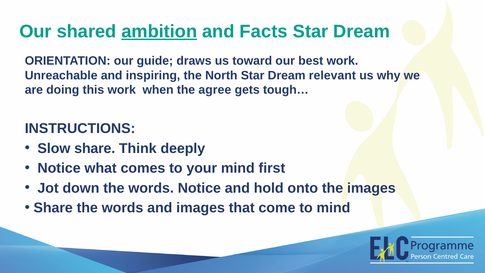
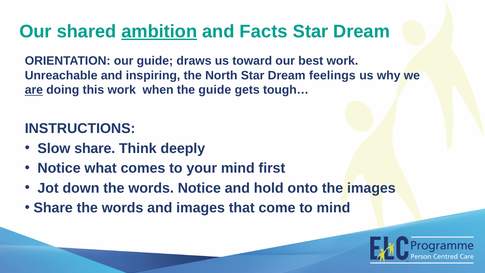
relevant: relevant -> feelings (332, 75)
are underline: none -> present (34, 90)
the agree: agree -> guide (215, 90)
